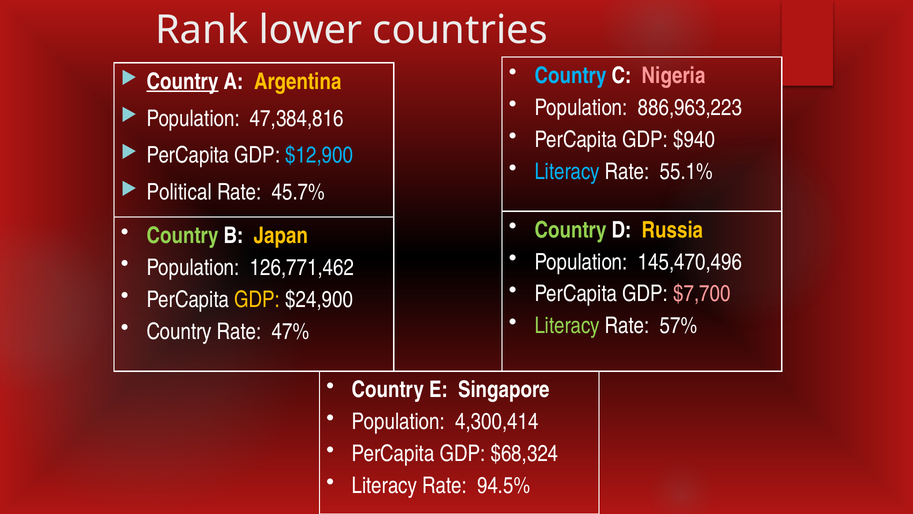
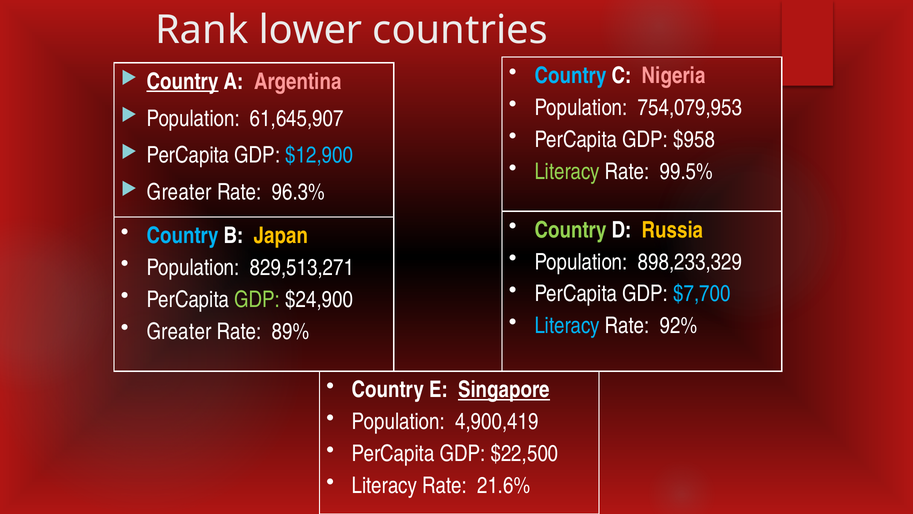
Argentina colour: yellow -> pink (298, 81)
886,963,223: 886,963,223 -> 754,079,953 (690, 108)
47,384,816: 47,384,816 -> 61,645,907 (297, 118)
$940: $940 -> $958 (694, 140)
Literacy colour: light blue -> light green (567, 172)
55.1%: 55.1% -> 99.5% (686, 172)
Political: Political -> Greater (179, 192)
45.7%: 45.7% -> 96.3% (298, 192)
Country colour: light green -> light blue (183, 235)
145,470,496: 145,470,496 -> 898,233,329 (690, 262)
126,771,462: 126,771,462 -> 829,513,271 (302, 267)
$7,700 colour: pink -> light blue (702, 294)
GDP colour: yellow -> light green (257, 299)
Literacy colour: light green -> light blue (567, 326)
57%: 57% -> 92% (679, 326)
Country: Country -> Greater (179, 331)
47%: 47% -> 89% (290, 331)
Singapore underline: none -> present (504, 390)
4,300,414: 4,300,414 -> 4,900,419 (497, 421)
$68,324: $68,324 -> $22,500 (525, 453)
94.5%: 94.5% -> 21.6% (504, 485)
